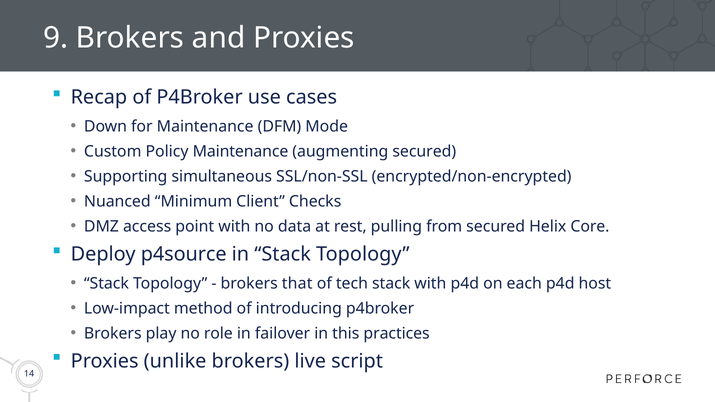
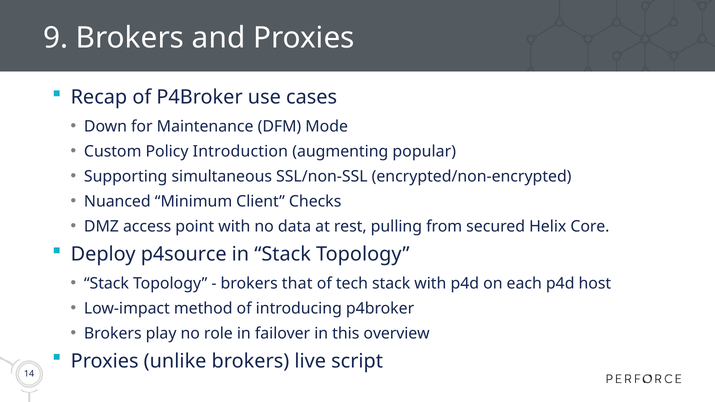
Policy Maintenance: Maintenance -> Introduction (240, 152)
augmenting secured: secured -> popular (424, 152)
practices: practices -> overview (397, 334)
